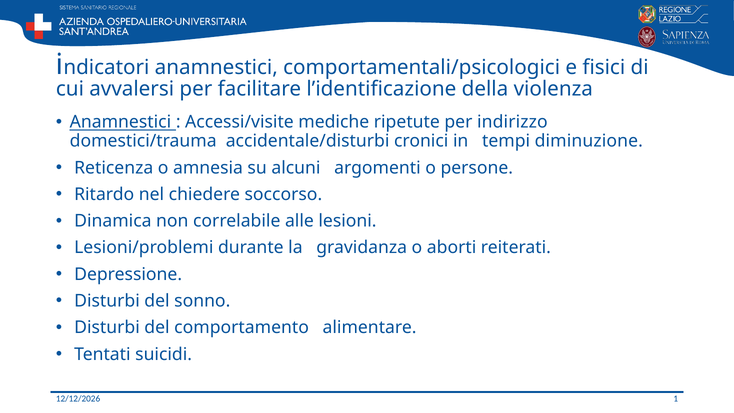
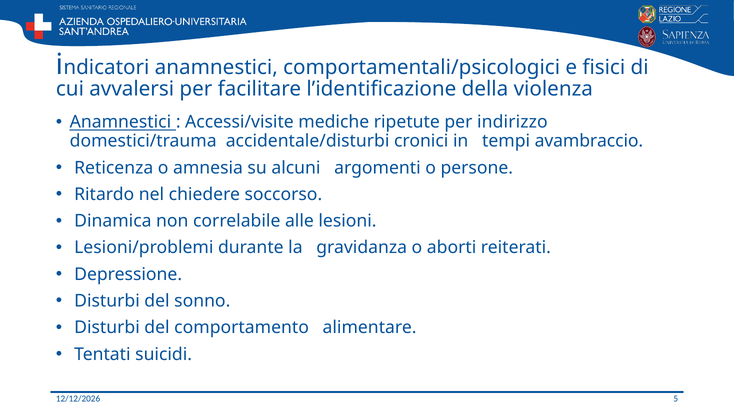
diminuzione: diminuzione -> avambraccio (589, 141)
1: 1 -> 5 (676, 399)
